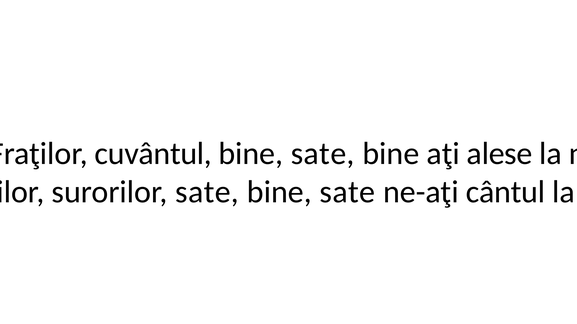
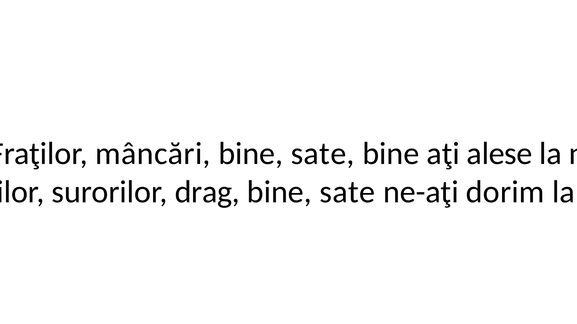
cuvântul: cuvântul -> mâncări (153, 154)
surorilor sate: sate -> drag (207, 192)
cântul: cântul -> dorim (505, 192)
